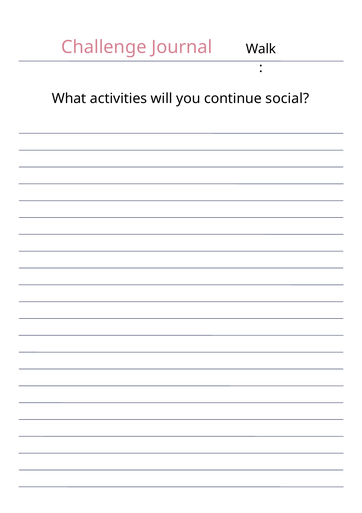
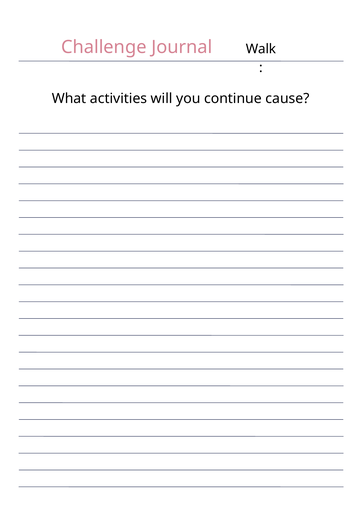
social: social -> cause (287, 98)
